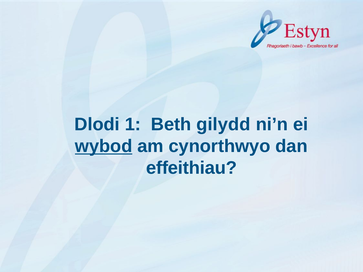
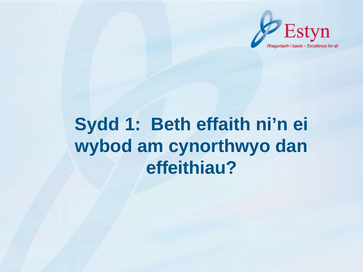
Dlodi: Dlodi -> Sydd (97, 125)
gilydd: gilydd -> effaith (224, 125)
wybod underline: present -> none (104, 146)
